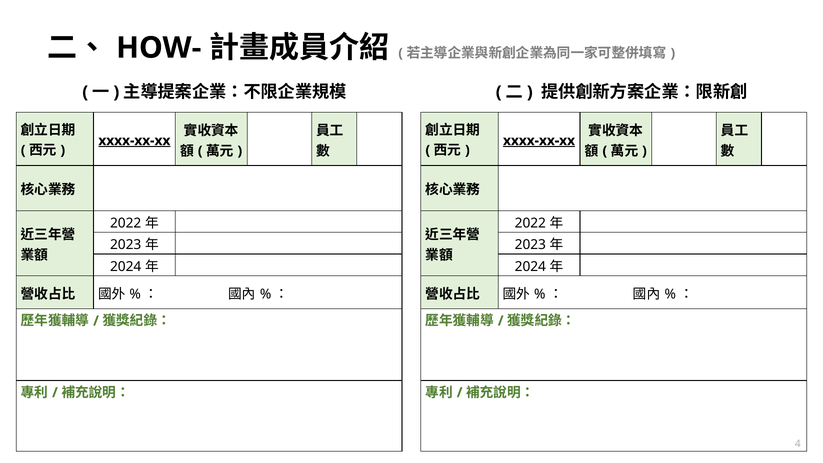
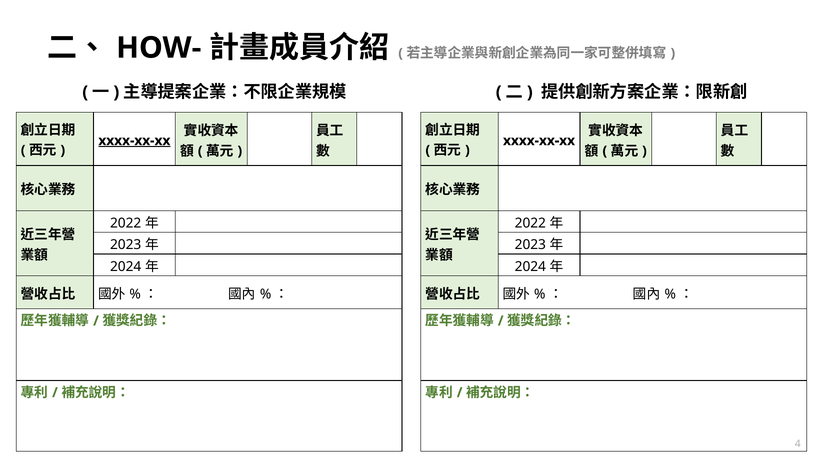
xxxx-xx-xx underline: present -> none (539, 141)
